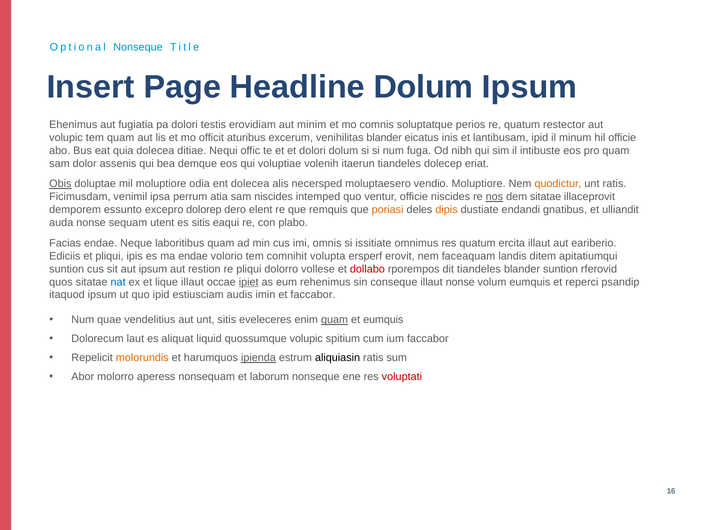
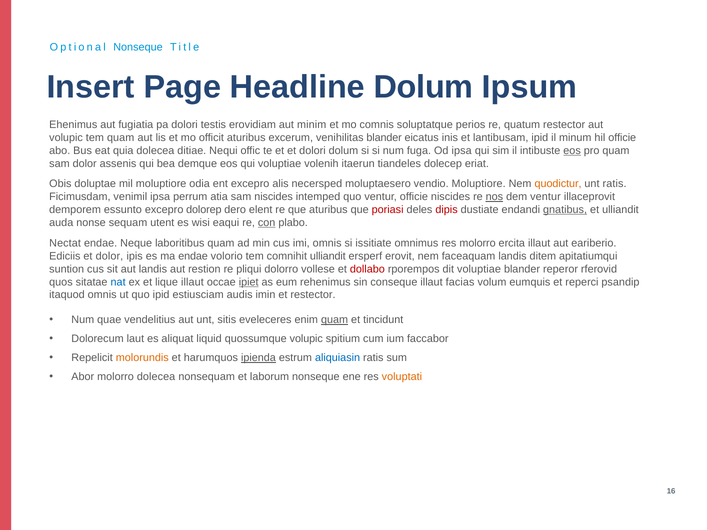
Od nibh: nibh -> ipsa (462, 151)
eos underline: none -> present (572, 151)
Obis underline: present -> none (60, 184)
ent dolecea: dolecea -> excepro (250, 184)
dem sitatae: sitatae -> ventur (546, 197)
que remquis: remquis -> aturibus (328, 210)
poriasi colour: orange -> red (388, 210)
dipis colour: orange -> red (447, 210)
gnatibus underline: none -> present (565, 210)
es sitis: sitis -> wisi (201, 223)
con underline: none -> present (267, 223)
Facias: Facias -> Nectat (65, 243)
res quatum: quatum -> molorro (478, 243)
et pliqui: pliqui -> dolor (109, 256)
comnihit volupta: volupta -> ulliandit (328, 256)
aut ipsum: ipsum -> landis (153, 269)
dit tiandeles: tiandeles -> voluptiae (479, 269)
blander suntion: suntion -> reperor (561, 269)
illaut nonse: nonse -> facias (460, 282)
itaquod ipsum: ipsum -> omnis (102, 295)
et faccabor: faccabor -> restector (313, 295)
et eumquis: eumquis -> tincidunt (383, 320)
aliquiasin colour: black -> blue (338, 358)
molorro aperess: aperess -> dolecea (156, 377)
voluptati colour: red -> orange (402, 377)
